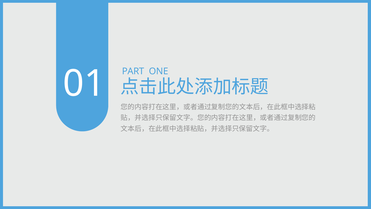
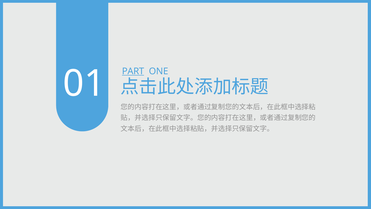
PART underline: none -> present (133, 71)
